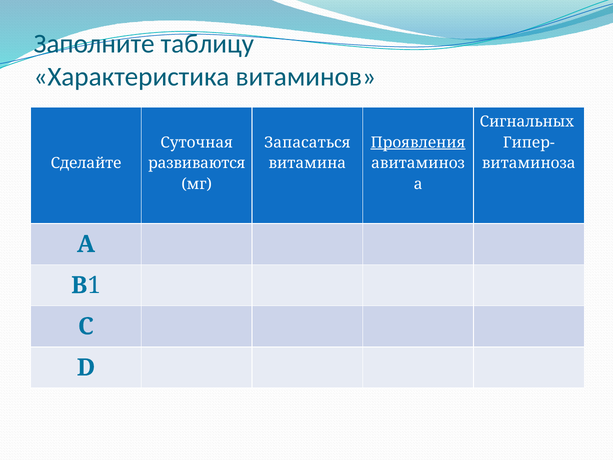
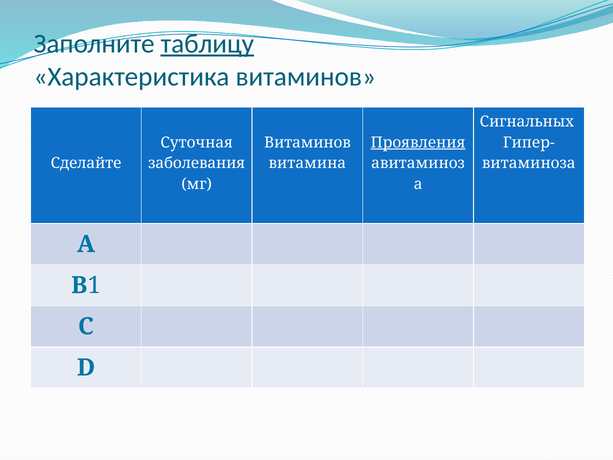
таблицу underline: none -> present (207, 44)
Запасаться: Запасаться -> Витаминов (307, 142)
развиваются: развиваются -> заболевания (197, 163)
